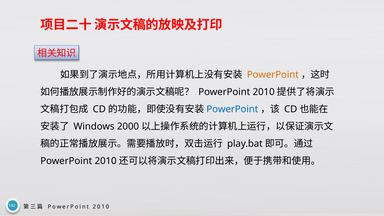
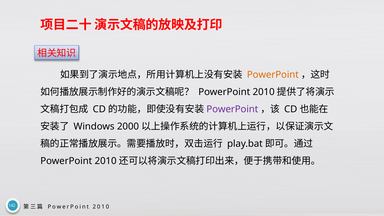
PowerPoint colour: blue -> purple (232, 109)
